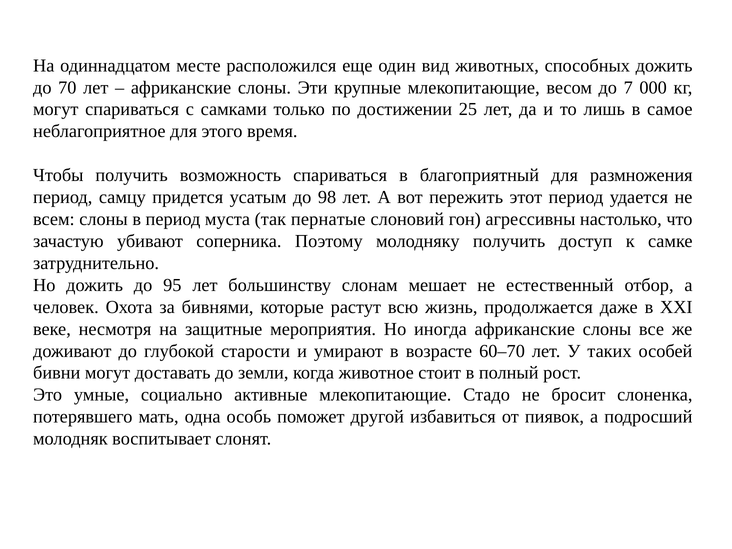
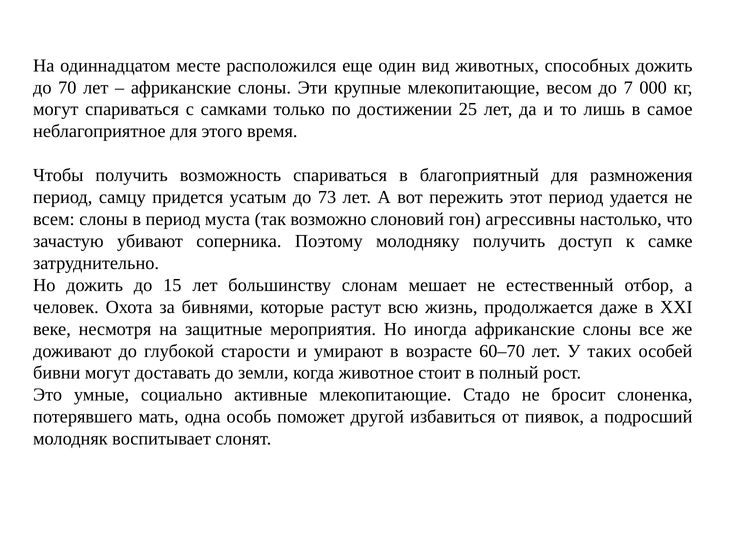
98: 98 -> 73 (327, 197)
пернатые: пернатые -> возможно (328, 219)
95: 95 -> 15 (172, 285)
